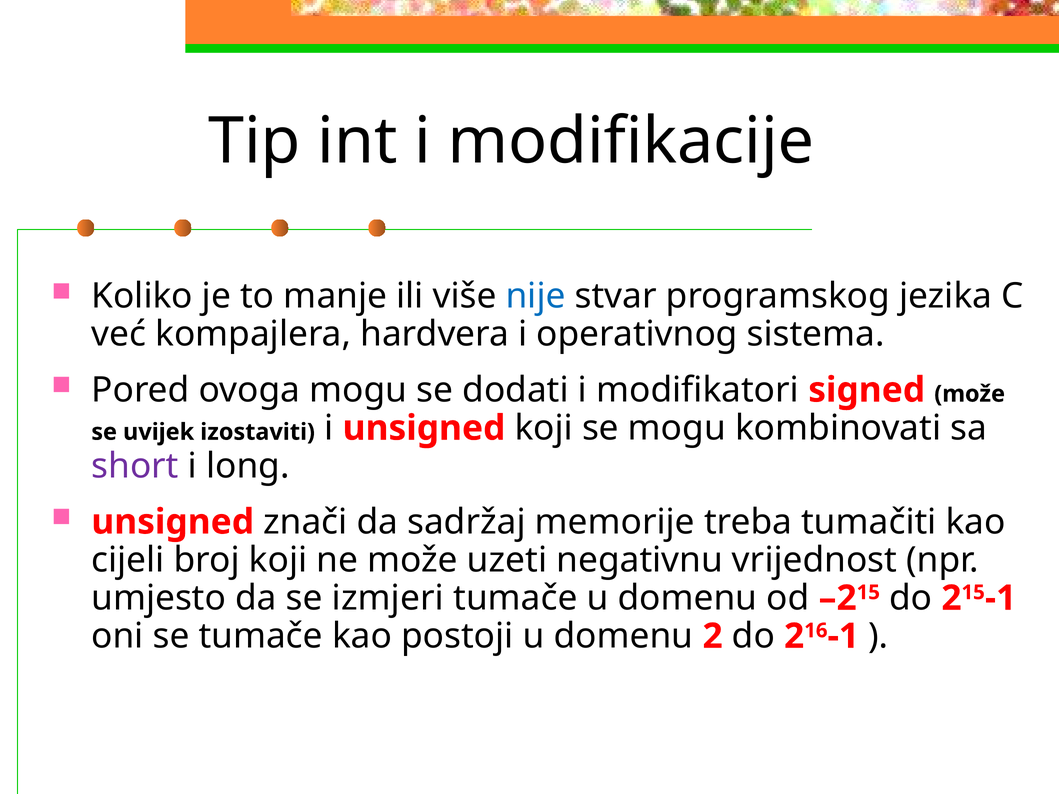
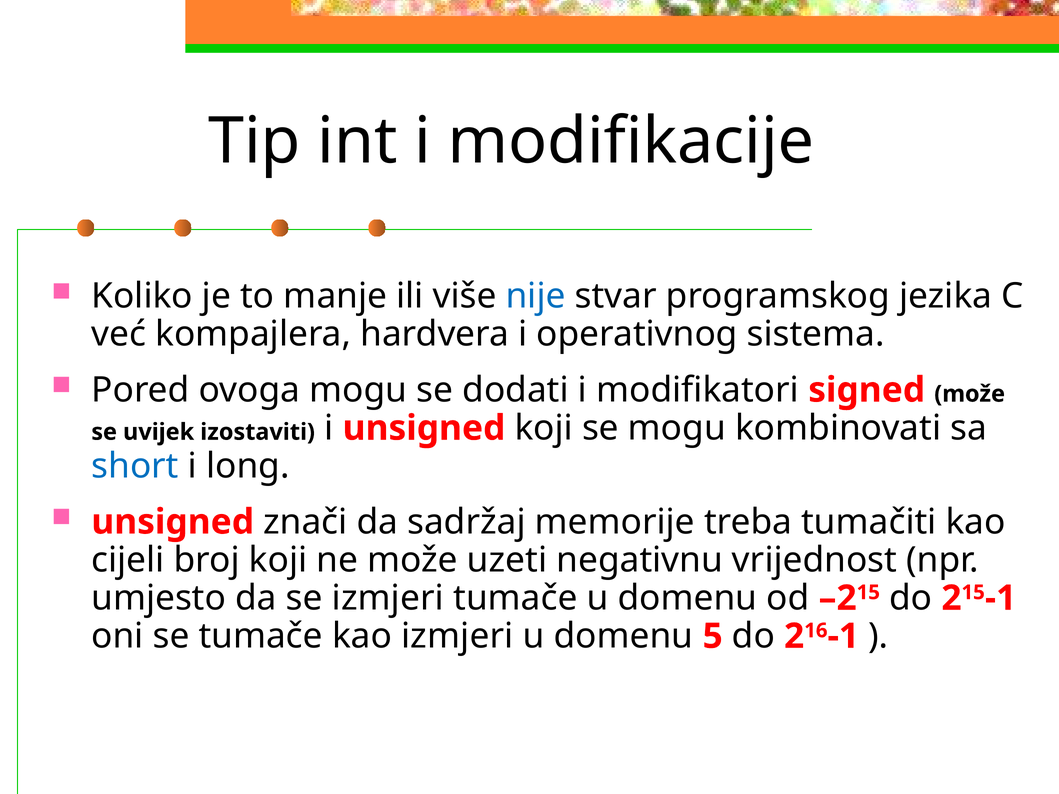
short colour: purple -> blue (135, 466)
kao postoji: postoji -> izmjeri (457, 636)
domenu 2: 2 -> 5 (713, 636)
